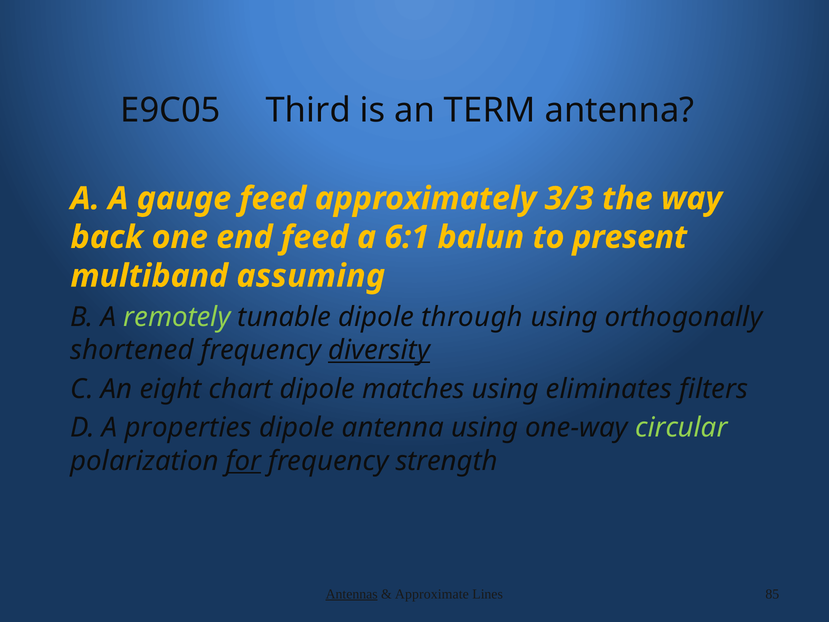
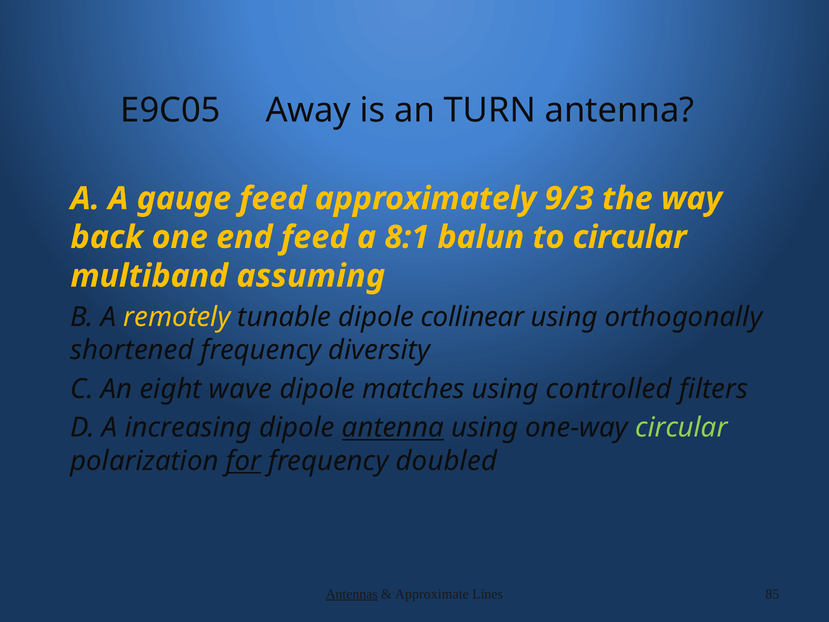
Third: Third -> Away (308, 110)
TERM: TERM -> TURN (490, 110)
3/3: 3/3 -> 9/3 (569, 198)
6:1: 6:1 -> 8:1 (407, 237)
to present: present -> circular (630, 237)
remotely colour: light green -> yellow (177, 317)
through: through -> collinear (472, 317)
diversity underline: present -> none (379, 350)
chart: chart -> wave (241, 389)
eliminates: eliminates -> controlled (609, 389)
properties: properties -> increasing (188, 428)
antenna underline: none -> present (393, 428)
strength: strength -> doubled (446, 461)
